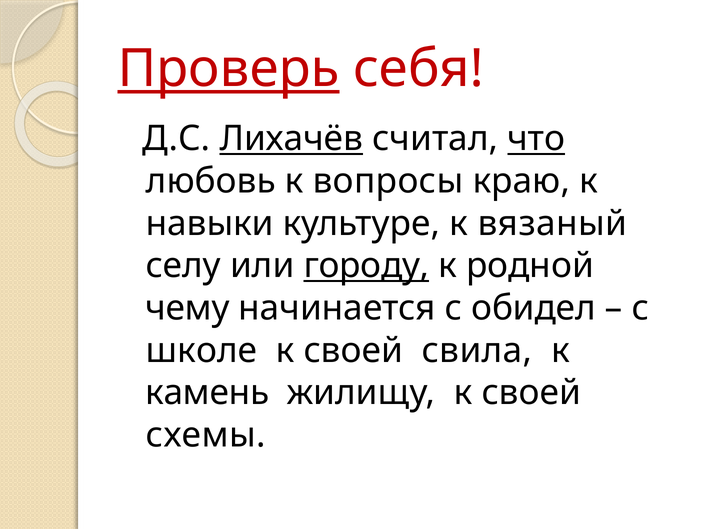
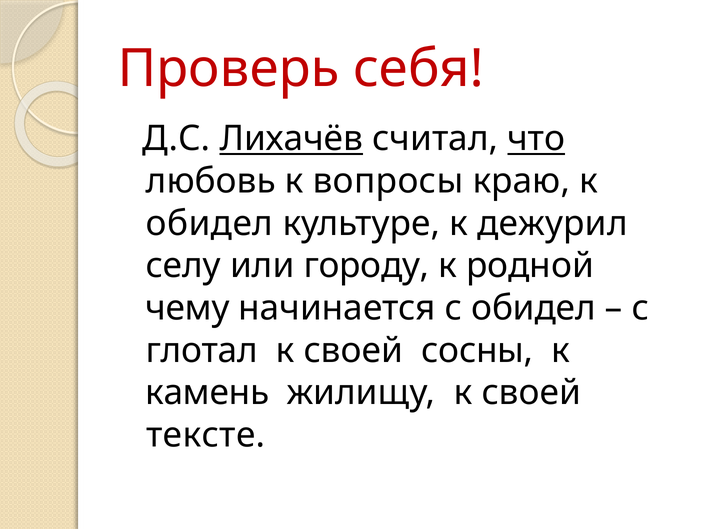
Проверь underline: present -> none (229, 69)
навыки: навыки -> обидел (210, 223)
вязаный: вязаный -> дежурил (552, 223)
городу underline: present -> none (366, 266)
школе: школе -> глотал (202, 350)
свила: свила -> сосны (477, 350)
схемы: схемы -> тексте (206, 435)
